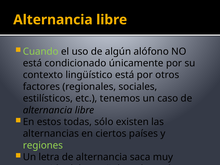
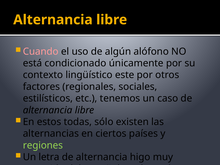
Cuando colour: light green -> pink (41, 51)
lingüístico está: está -> este (125, 75)
saca: saca -> higo (140, 157)
